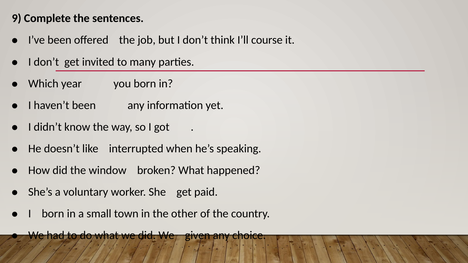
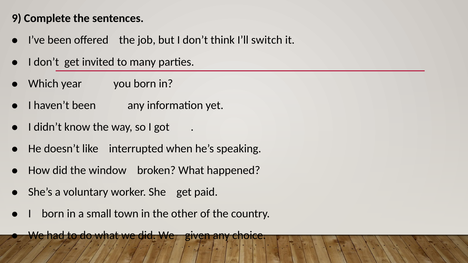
course: course -> switch (267, 40)
